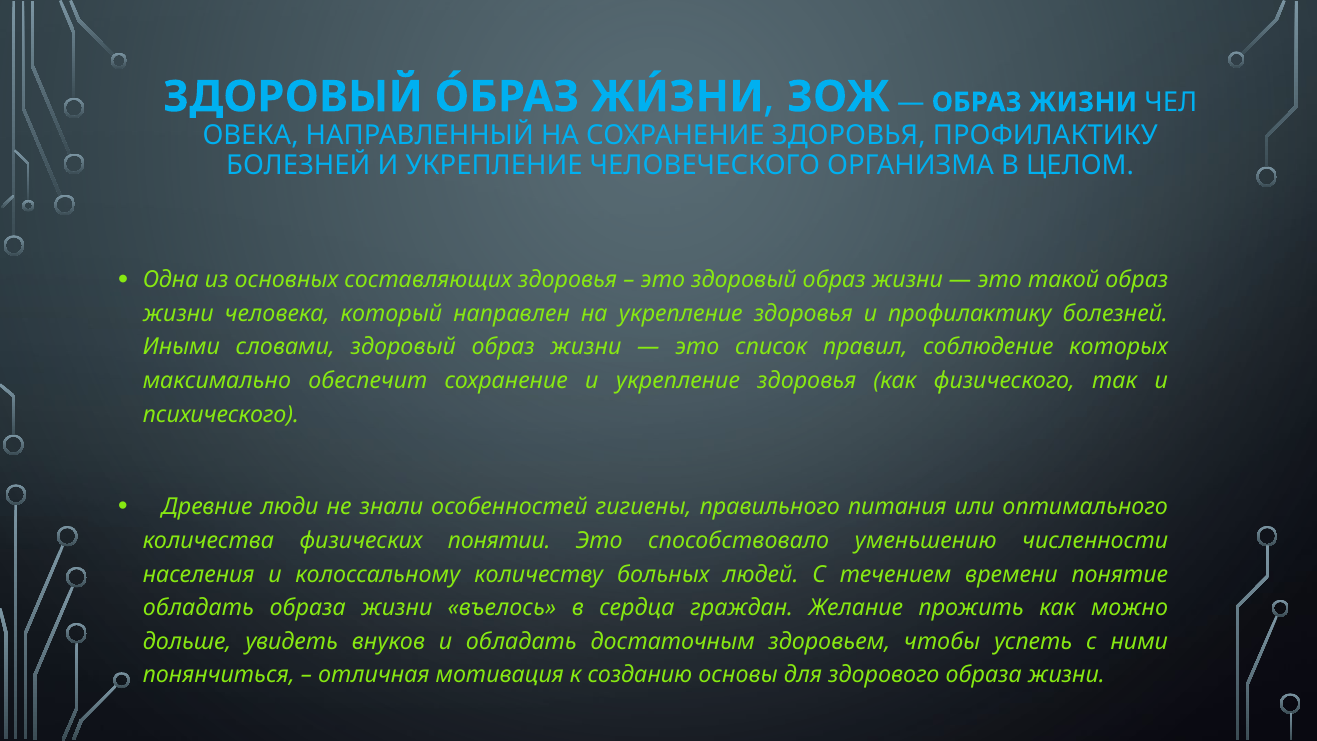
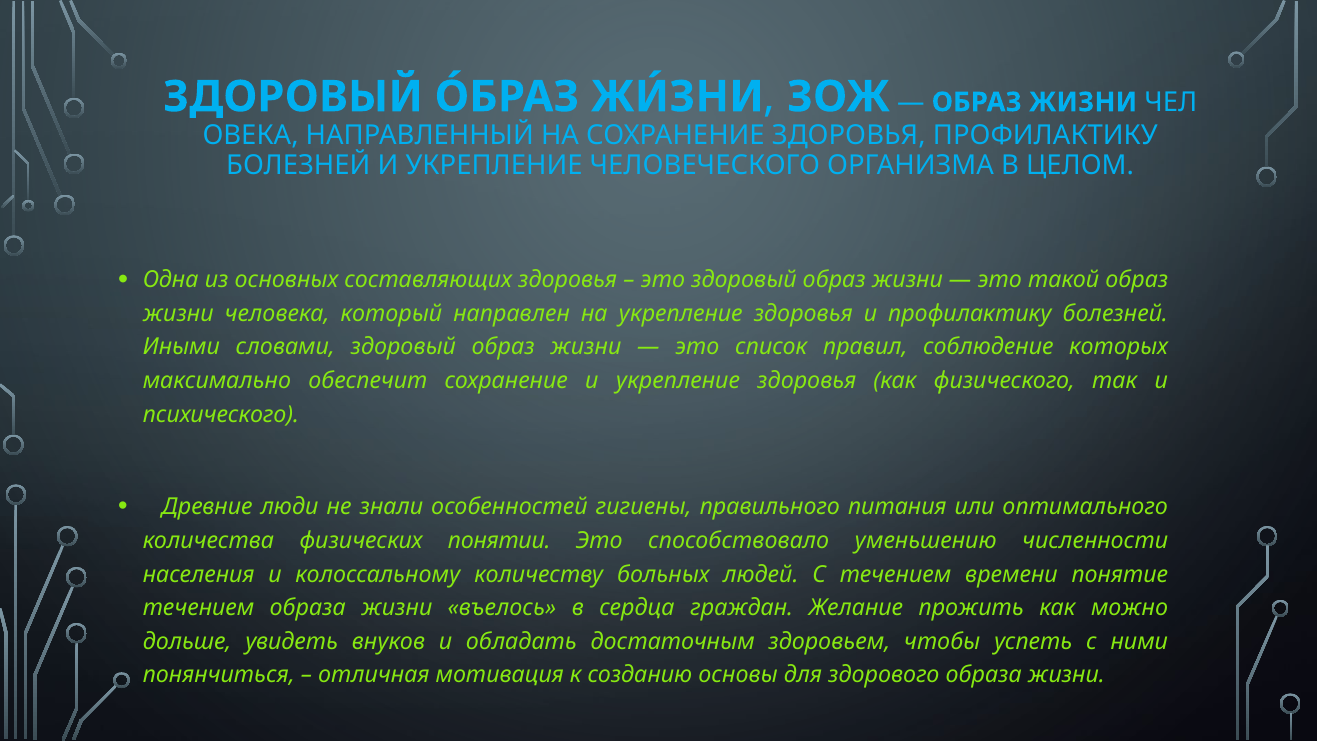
обладать: обладать -> течением (198, 608)
